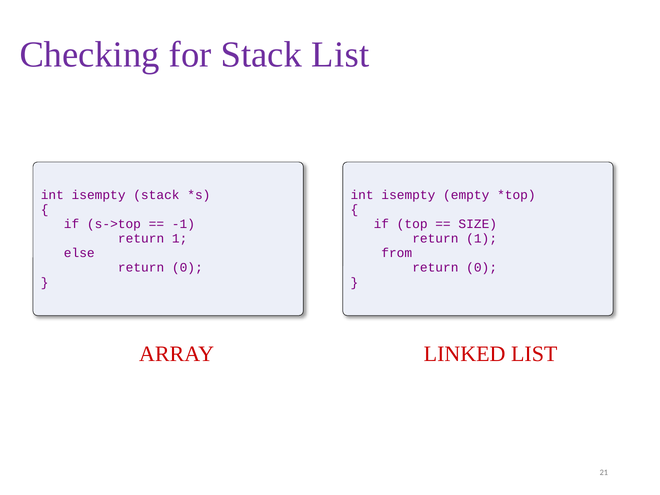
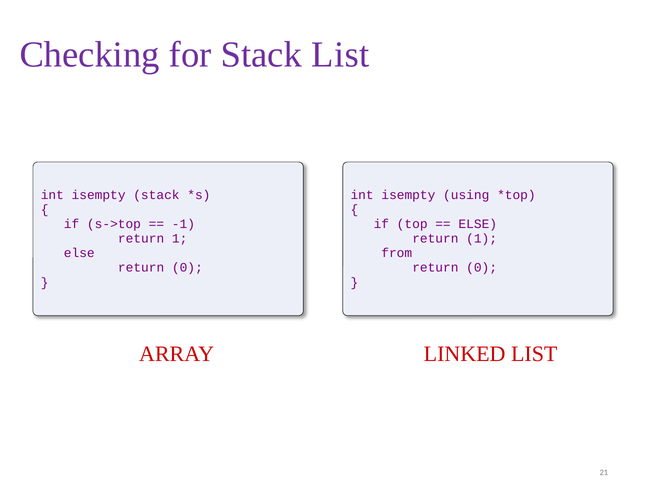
empty: empty -> using (466, 195)
SIZE: SIZE -> ELSE (478, 224)
